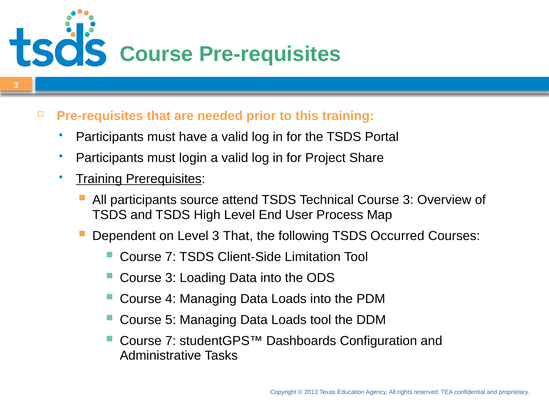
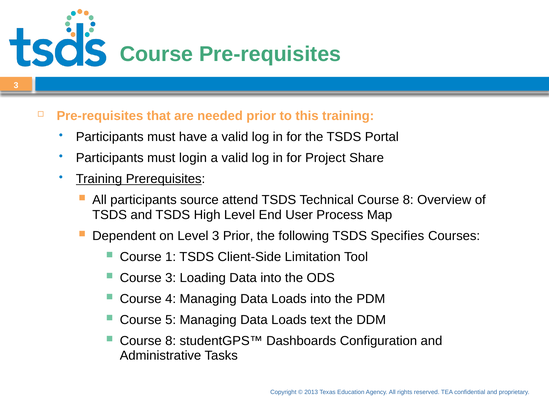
Technical Course 3: 3 -> 8 (408, 200)
3 That: That -> Prior (238, 236)
Occurred: Occurred -> Specifies (397, 236)
7: 7 -> 1 (171, 257)
Loads tool: tool -> text (321, 320)
7: 7 -> 8 (171, 341)
